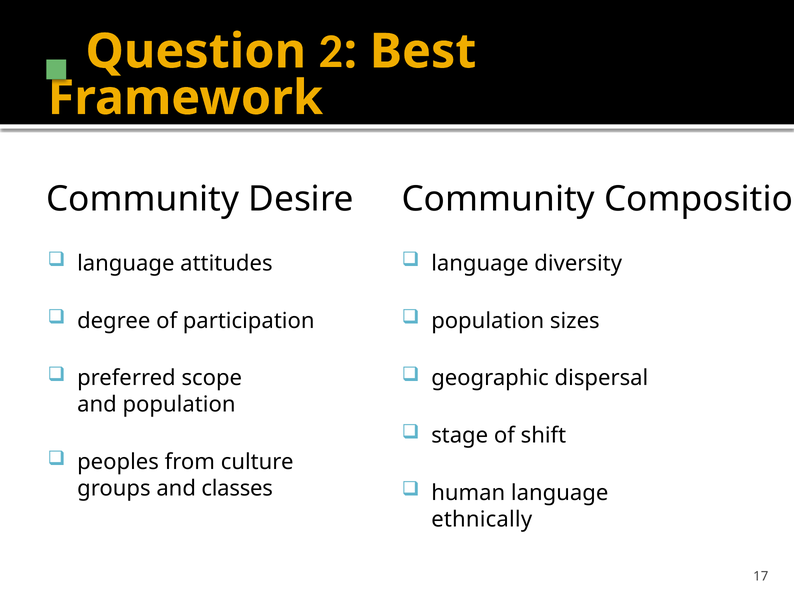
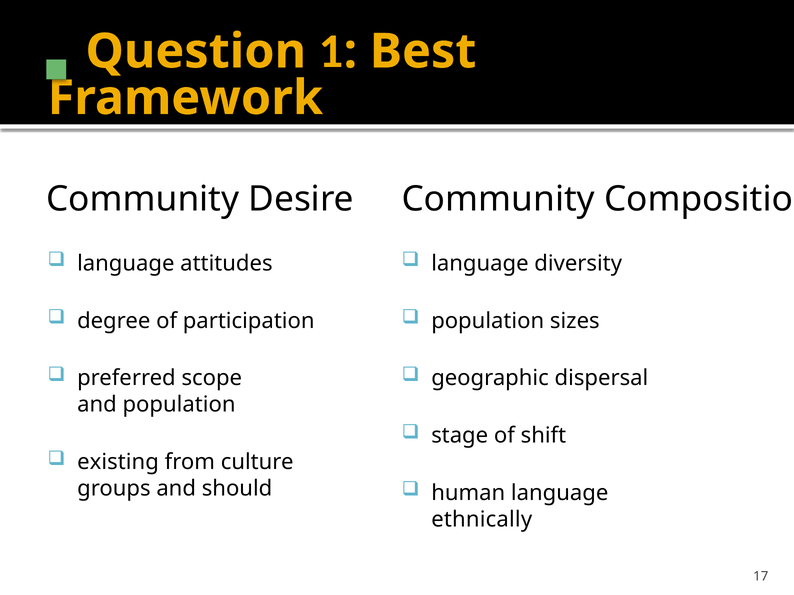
2: 2 -> 1 (331, 52)
peoples: peoples -> existing (118, 462)
classes: classes -> should (237, 489)
